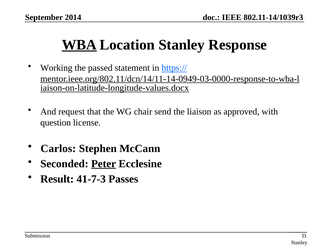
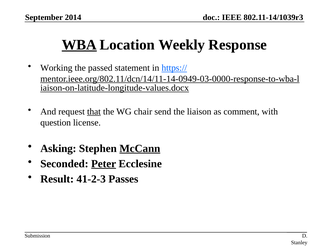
Location Stanley: Stanley -> Weekly (182, 45)
that underline: none -> present (94, 112)
approved: approved -> comment (241, 112)
Carlos: Carlos -> Asking (58, 149)
McCann underline: none -> present (140, 149)
41-7-3: 41-7-3 -> 41-2-3 (91, 180)
